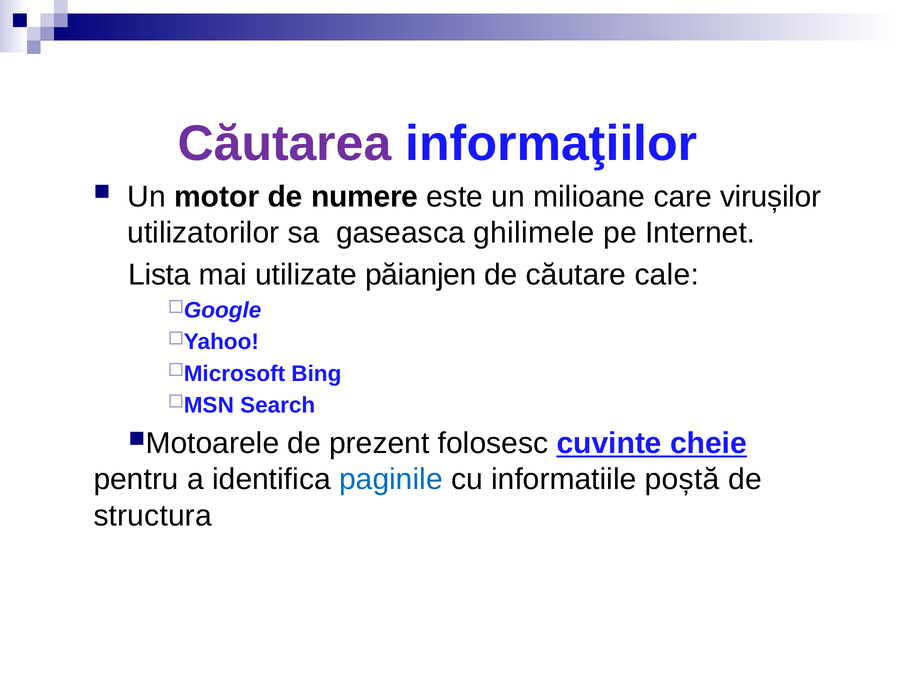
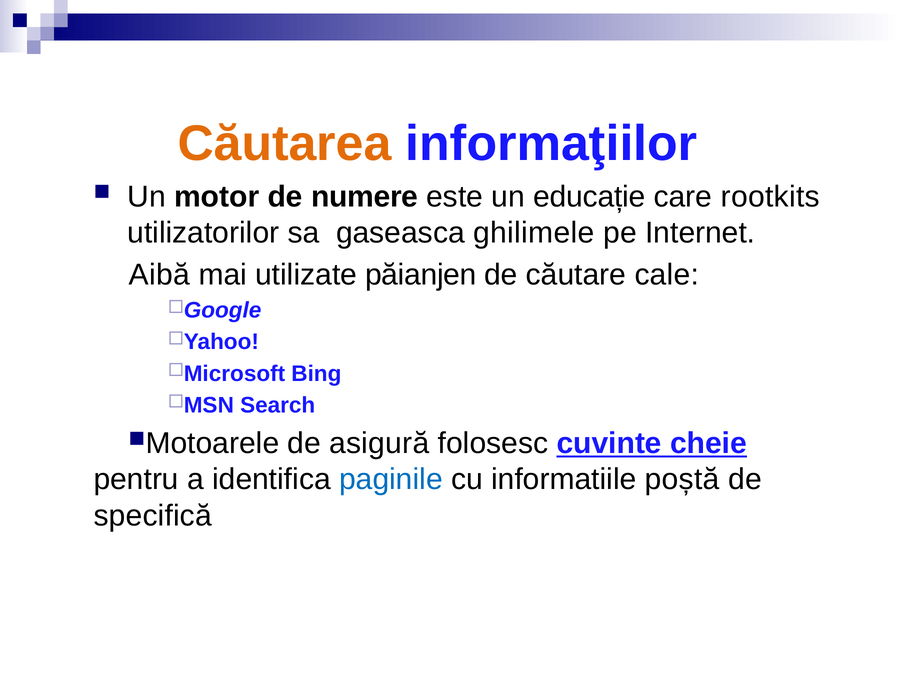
Căutarea colour: purple -> orange (285, 144)
milioane: milioane -> educație (589, 197)
virușilor: virușilor -> rootkits (770, 197)
Lista: Lista -> Aibă (159, 275)
prezent: prezent -> asigură (379, 443)
structura: structura -> specifică (153, 515)
